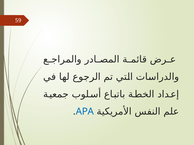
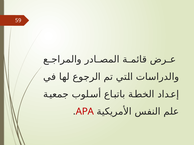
APA colour: blue -> red (85, 112)
